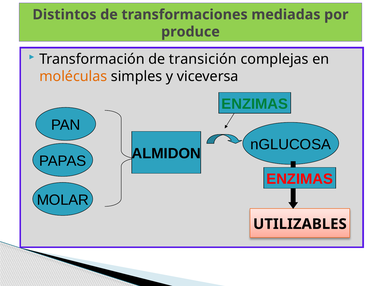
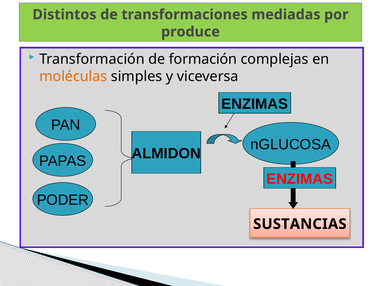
transición: transición -> formación (203, 59)
ENZIMAS colour: green -> black (255, 104)
MOLAR: MOLAR -> PODER (63, 200)
UTILIZABLES: UTILIZABLES -> SUSTANCIAS (300, 224)
